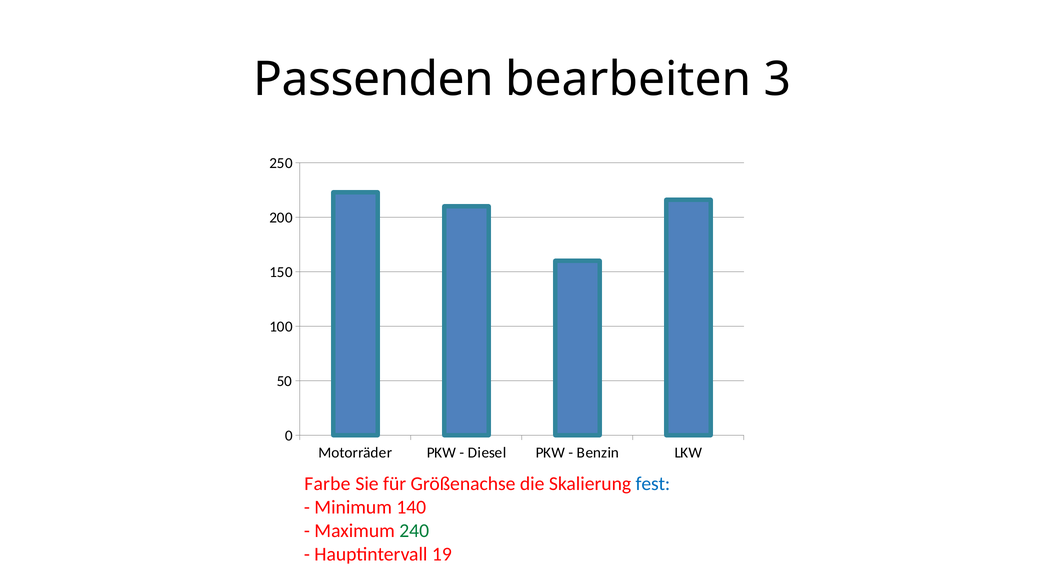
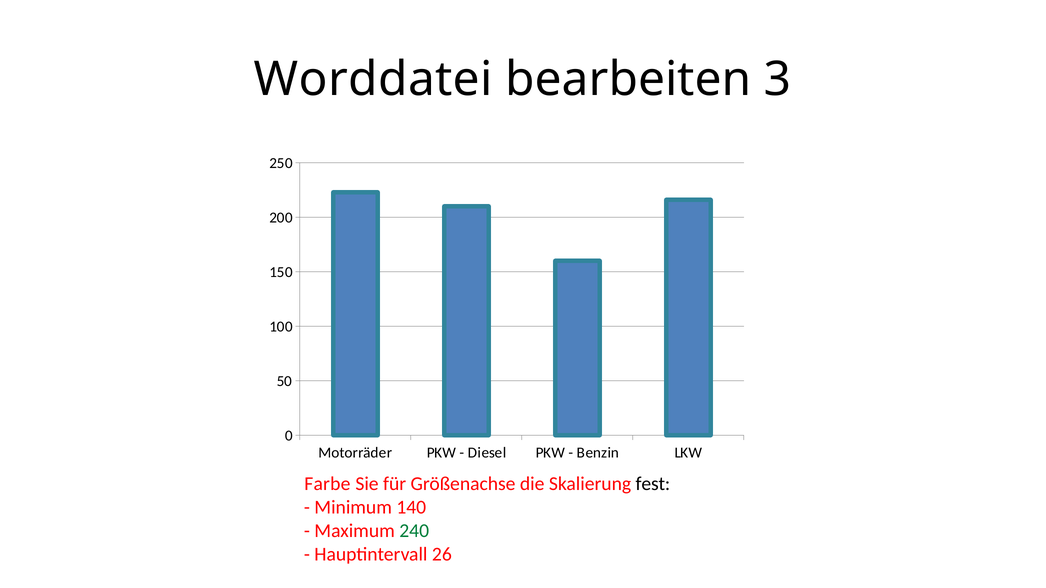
Passenden: Passenden -> Worddatei (373, 79)
fest colour: blue -> black (653, 484)
19: 19 -> 26 (442, 555)
